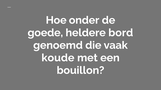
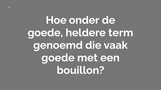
bord: bord -> term (121, 33)
koude: koude -> goede (58, 58)
